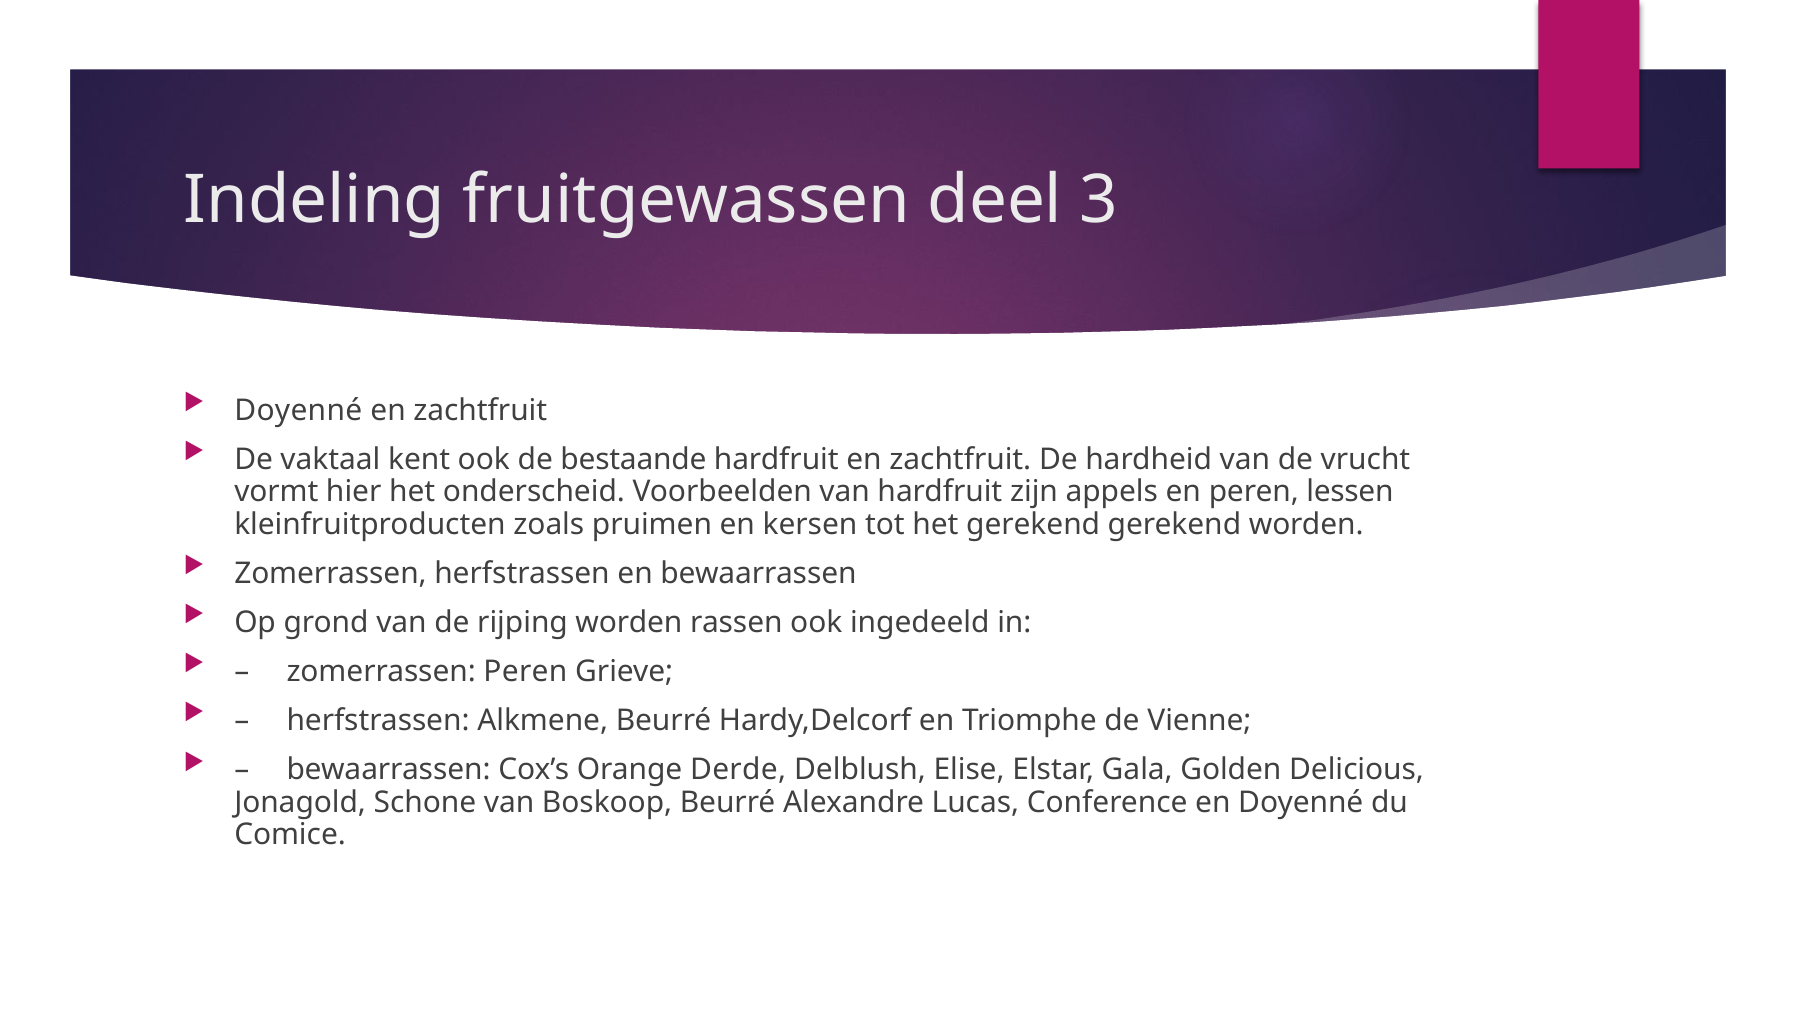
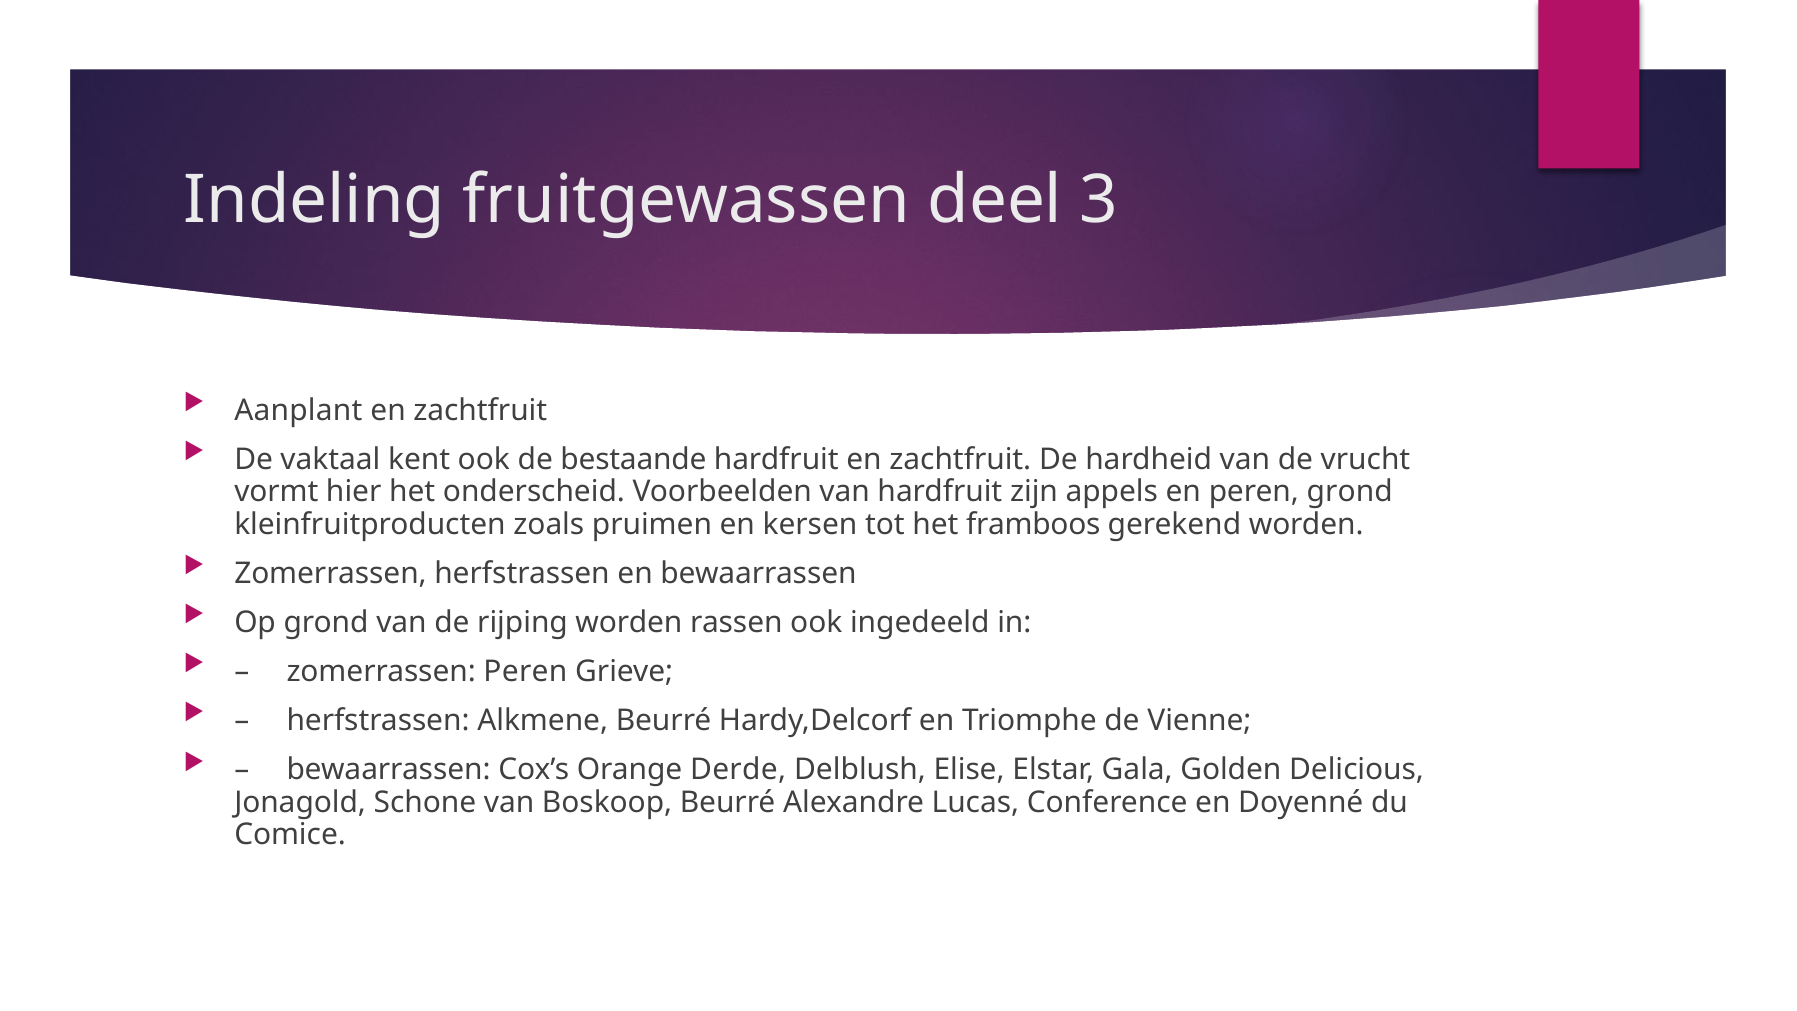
Doyenné: Doyenné -> Aanplant (298, 411)
peren lessen: lessen -> grond (1350, 492)
het gerekend: gerekend -> framboos (1033, 524)
